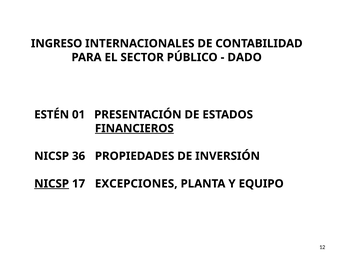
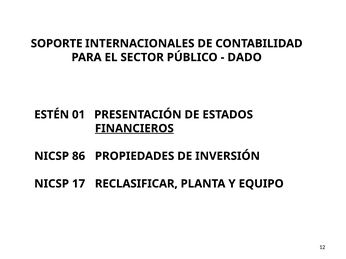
INGRESO: INGRESO -> SOPORTE (57, 44)
36: 36 -> 86 (79, 156)
NICSP underline: present -> none (52, 184)
EXCEPCIONES: EXCEPCIONES -> RECLASIFICAR (136, 184)
